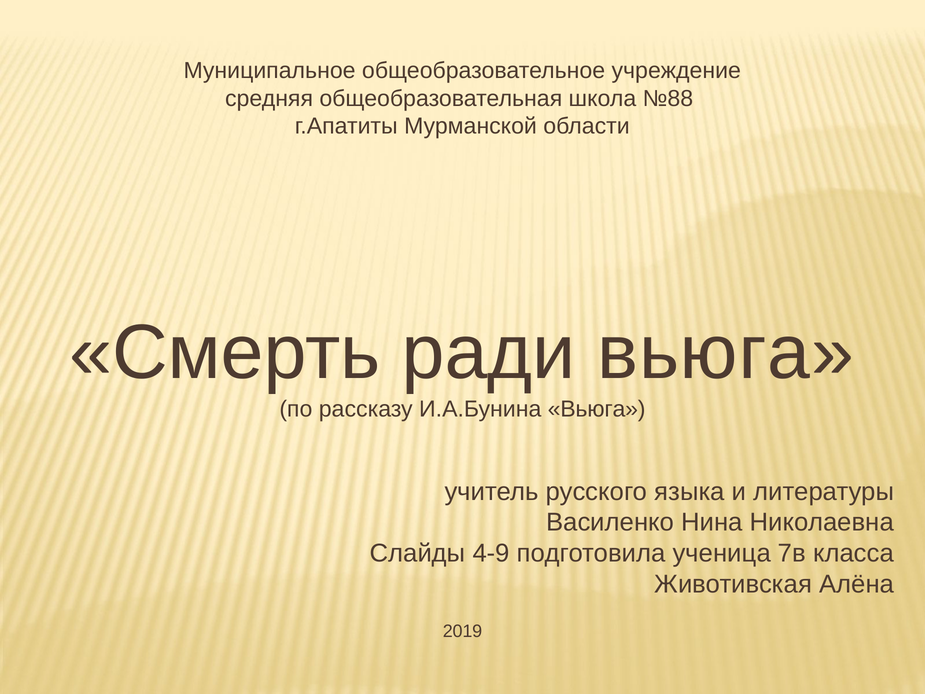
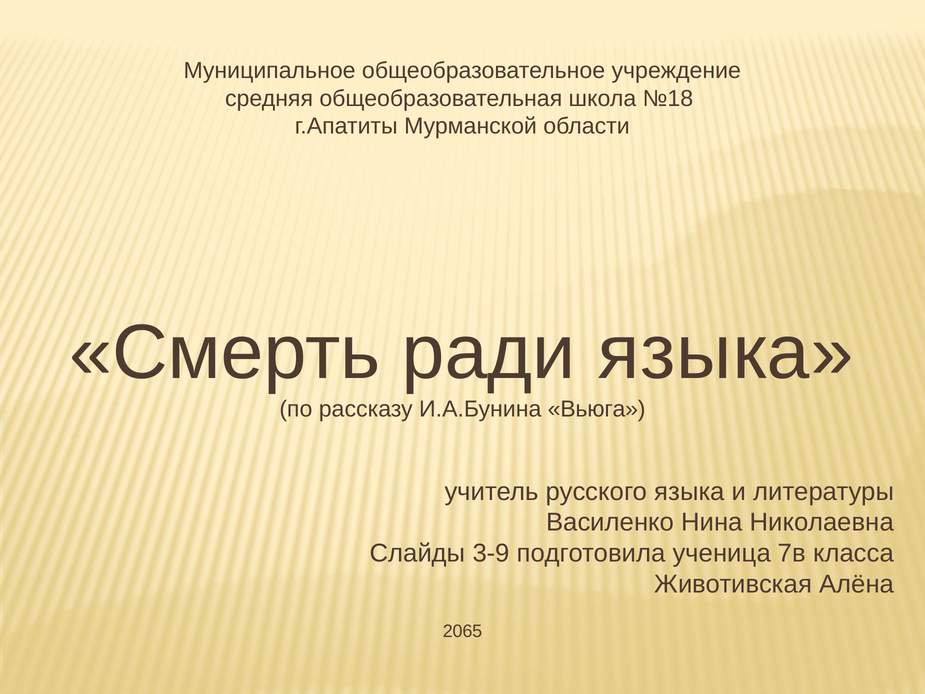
№88: №88 -> №18 (668, 98)
ради вьюга: вьюга -> языка (726, 352)
4-9: 4-9 -> 3-9 (491, 553)
2019: 2019 -> 2065 (463, 631)
